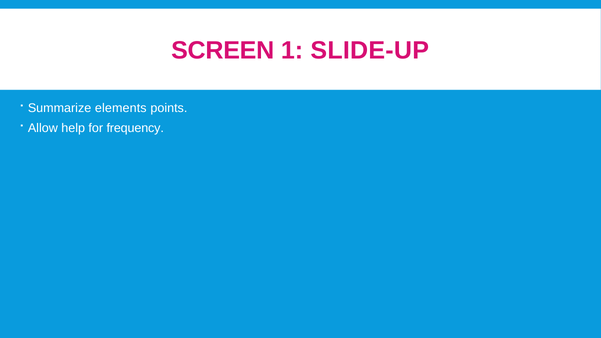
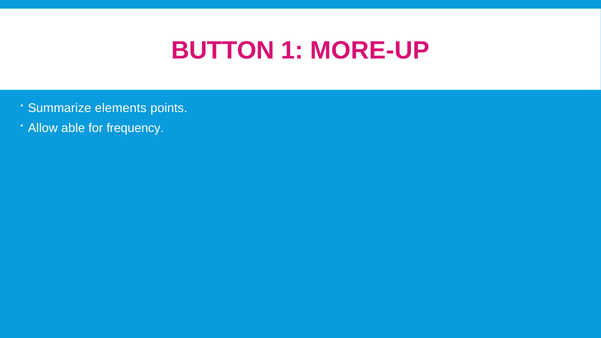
SCREEN: SCREEN -> BUTTON (223, 51)
SLIDE-UP: SLIDE-UP -> MORE-UP (370, 51)
help: help -> able (73, 128)
